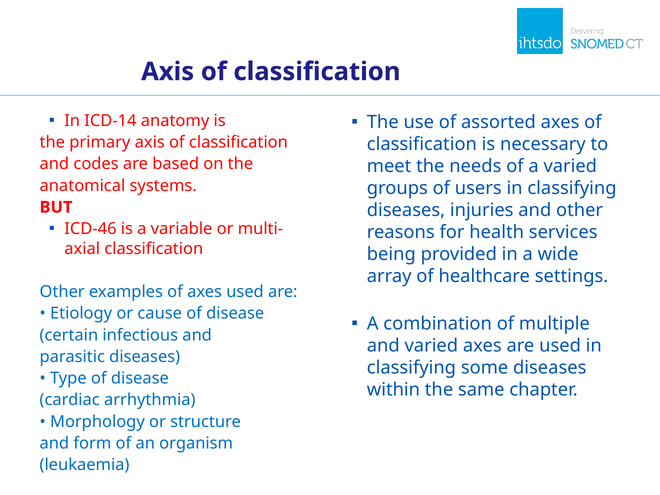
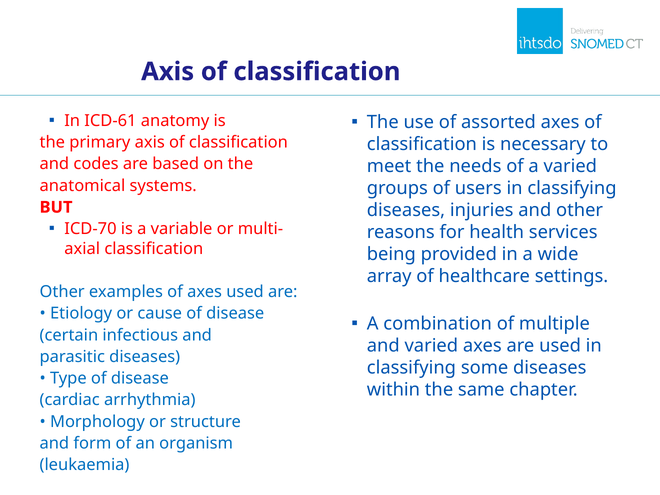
ICD-14: ICD-14 -> ICD-61 (110, 121)
ICD-46: ICD-46 -> ICD-70 (90, 229)
